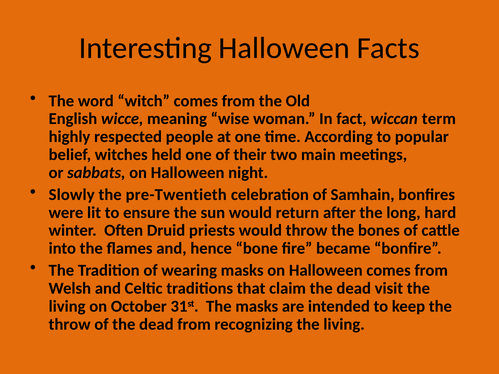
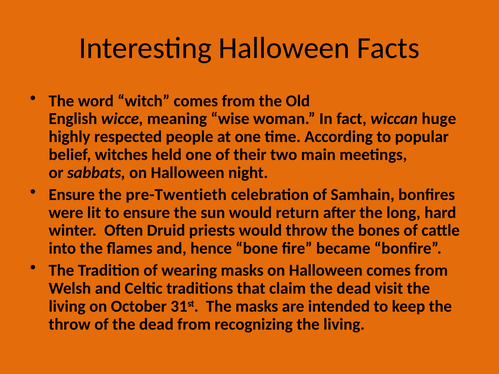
term: term -> huge (439, 119)
Slowly: Slowly -> Ensure (72, 195)
